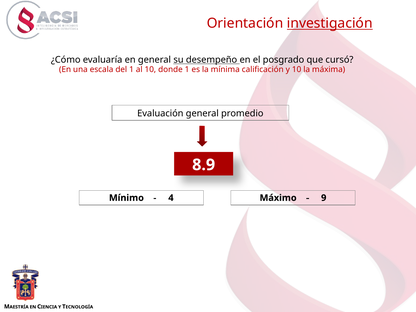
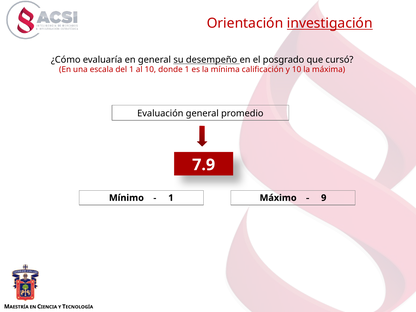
8.9: 8.9 -> 7.9 (204, 165)
4: 4 -> 1 (171, 198)
